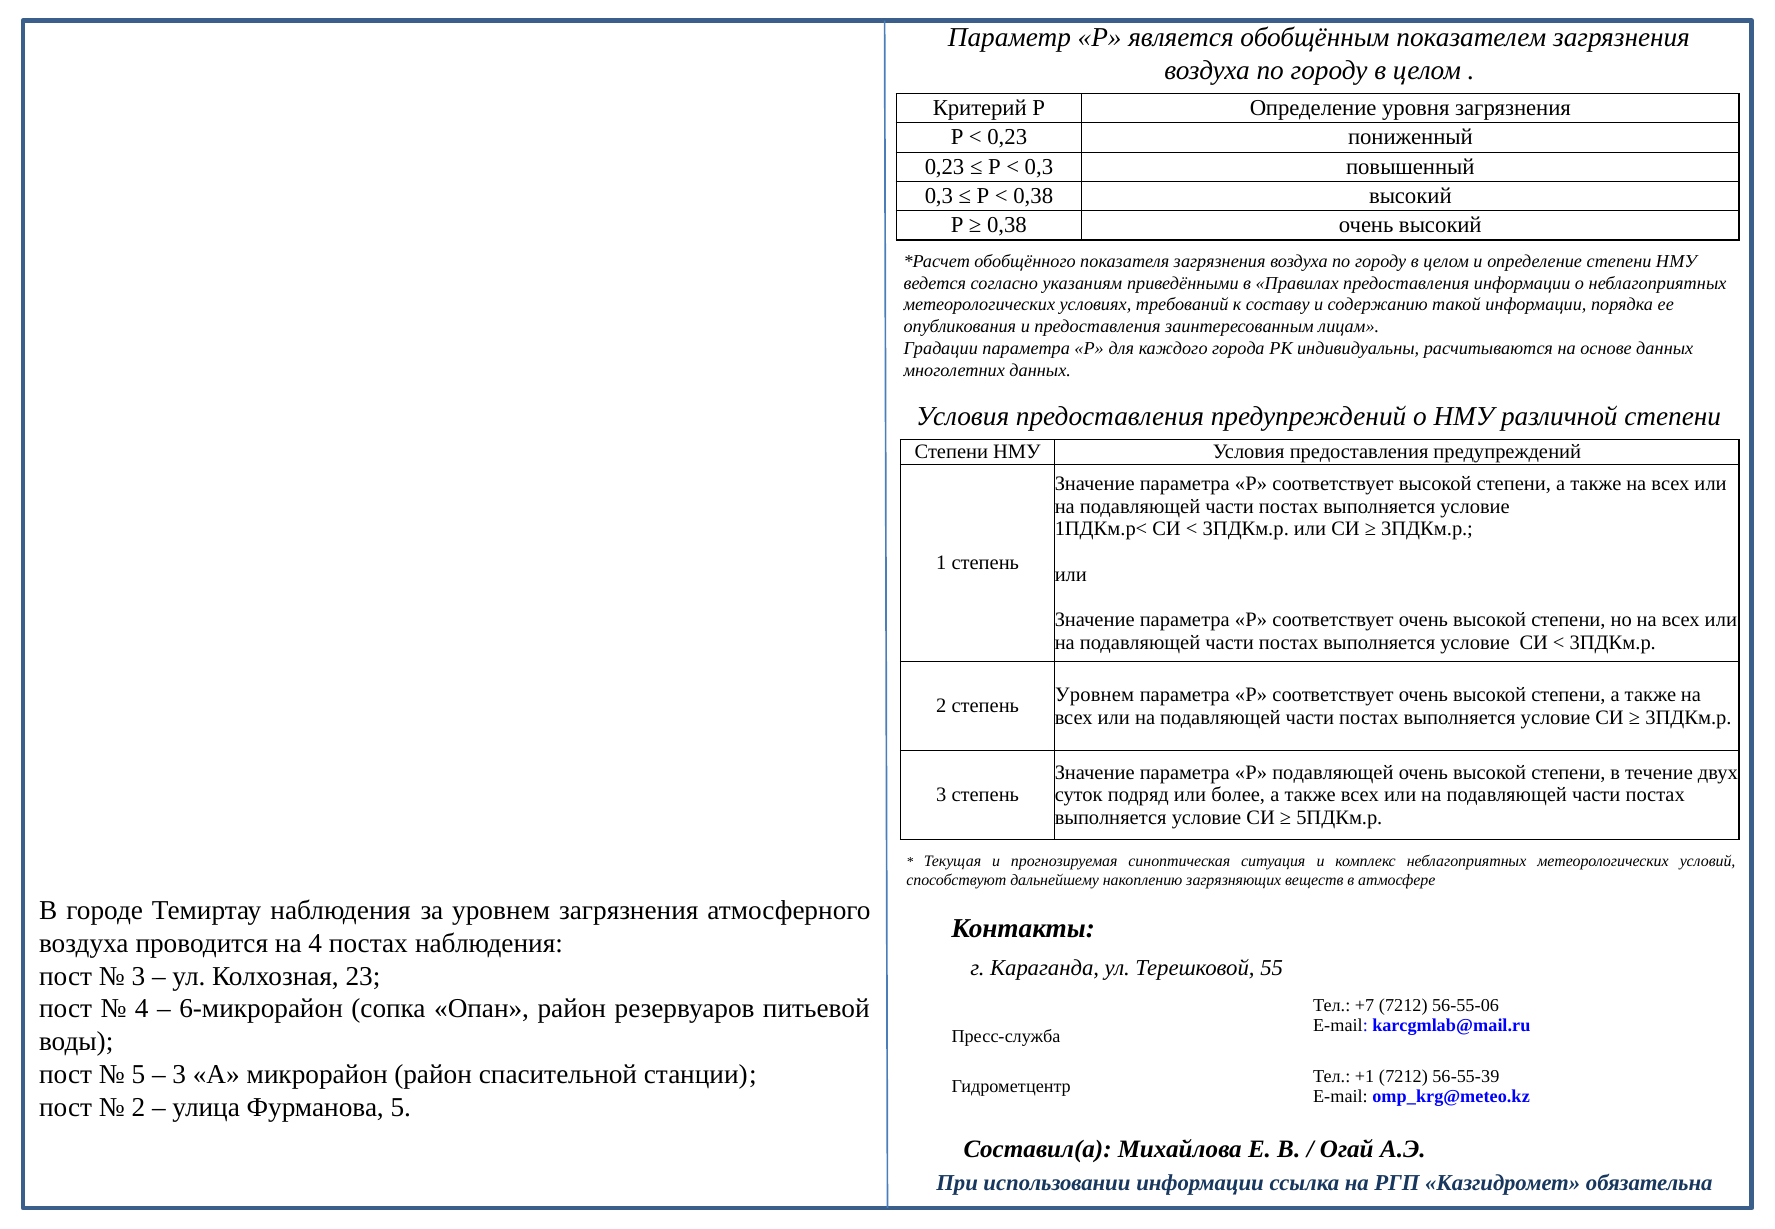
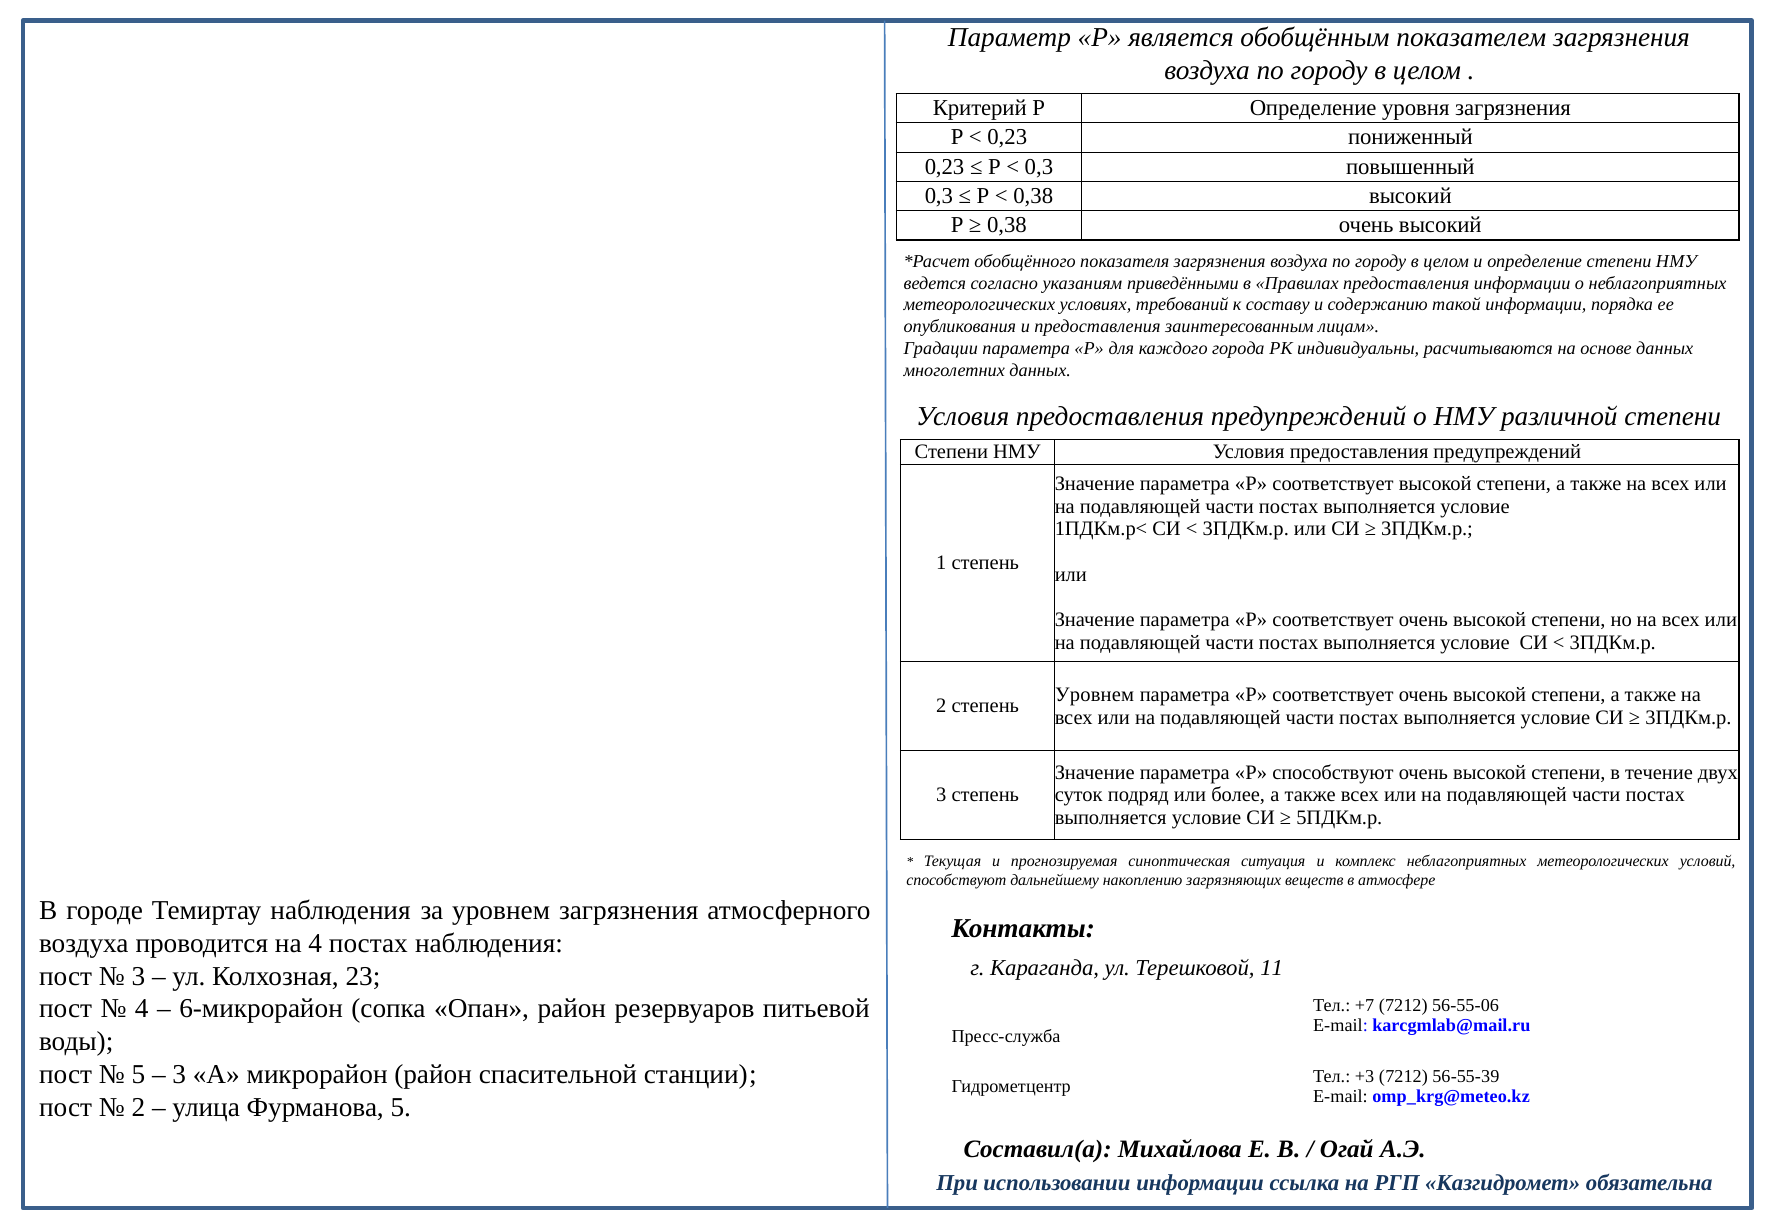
Р подавляющей: подавляющей -> способствуют (1333, 772)
55: 55 -> 11 (1272, 968)
+1: +1 -> +3 (1365, 1077)
